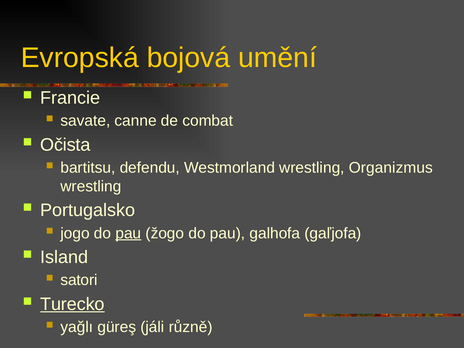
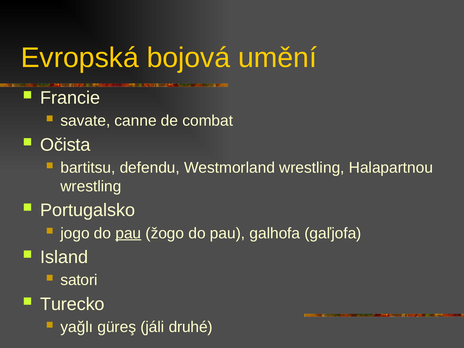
Organizmus: Organizmus -> Halapartnou (391, 168)
Turecko underline: present -> none (72, 304)
různě: různě -> druhé (191, 327)
